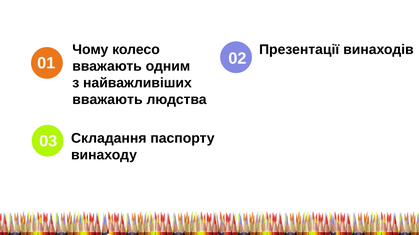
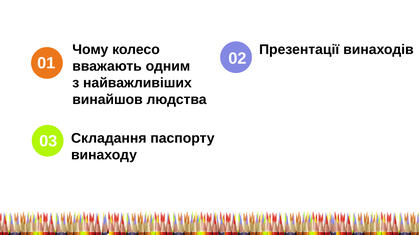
вважають: вважають -> винайшов (107, 100)
